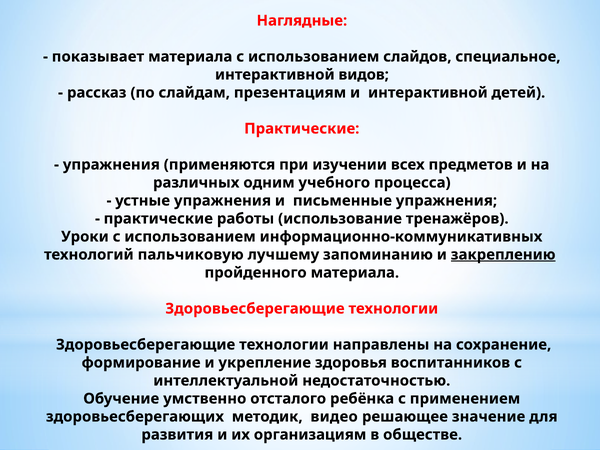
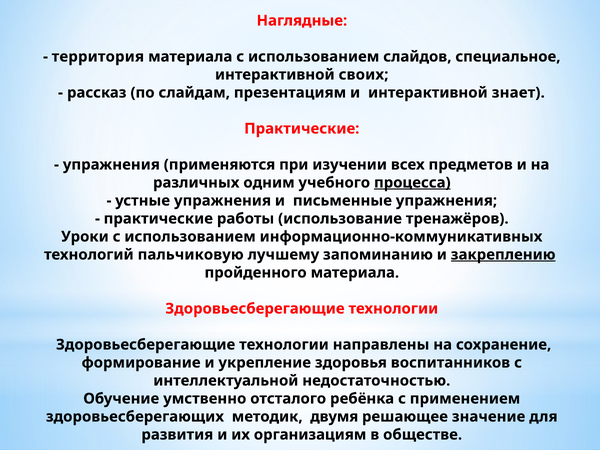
показывает: показывает -> территория (98, 57)
видов: видов -> своих (364, 75)
детей: детей -> знает (518, 93)
процесса underline: none -> present (412, 183)
видео: видео -> двумя (334, 417)
